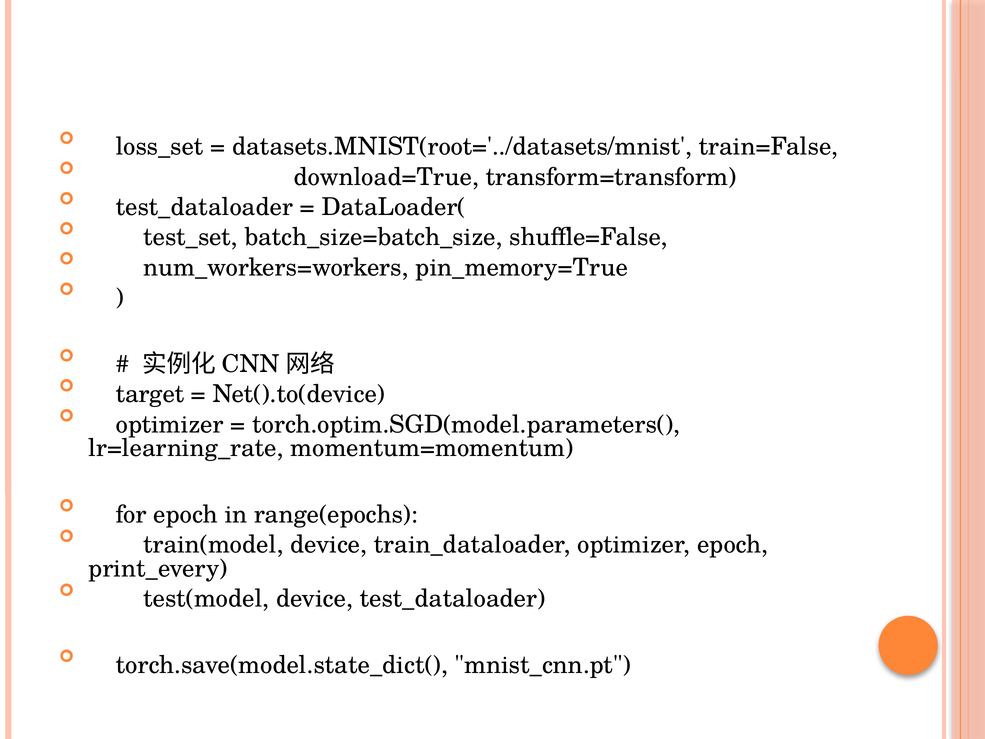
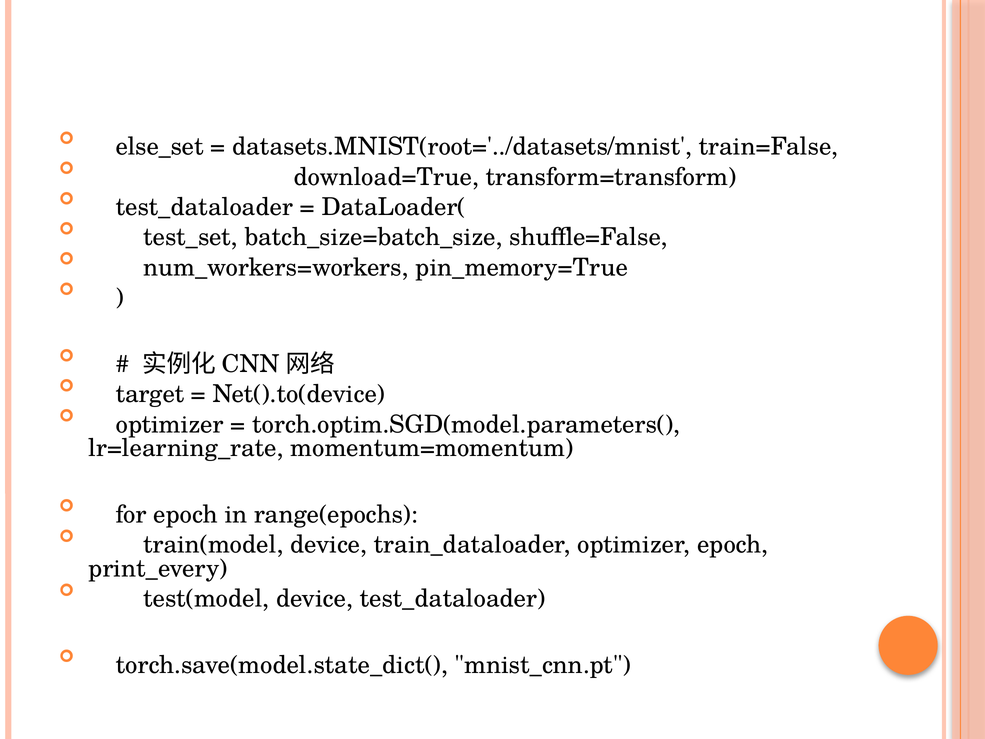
loss_set: loss_set -> else_set (160, 147)
